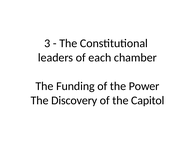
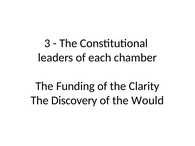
Power: Power -> Clarity (144, 86)
Capitol: Capitol -> Would (148, 101)
